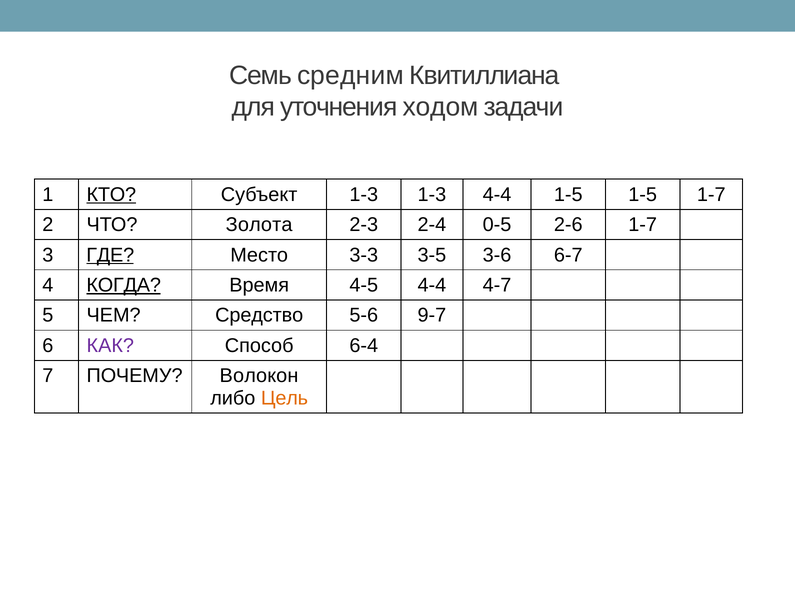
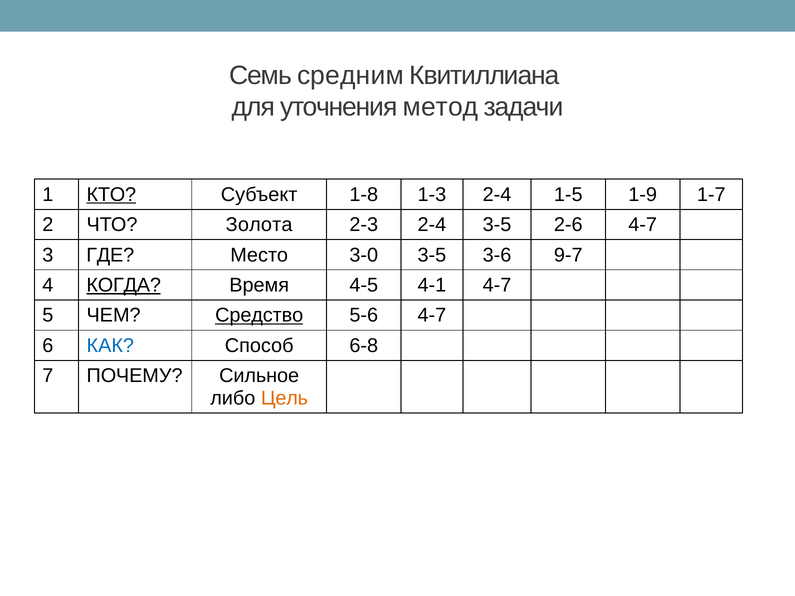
ходом: ходом -> метод (441, 107)
Субъект 1-3: 1-3 -> 1-8 (364, 195)
1-3 4-4: 4-4 -> 2-4 (497, 195)
1-5 1-5: 1-5 -> 1-9 (643, 195)
2-4 0-5: 0-5 -> 3-5 (497, 225)
2-6 1-7: 1-7 -> 4-7 (643, 225)
ГДЕ underline: present -> none (110, 255)
3-3: 3-3 -> 3-0 (364, 255)
6-7: 6-7 -> 9-7 (568, 255)
4-5 4-4: 4-4 -> 4-1 (432, 285)
Средство underline: none -> present (259, 316)
5-6 9-7: 9-7 -> 4-7 (432, 316)
КАК colour: purple -> blue (110, 346)
6-4: 6-4 -> 6-8 (364, 346)
Волокон: Волокон -> Сильное (259, 376)
